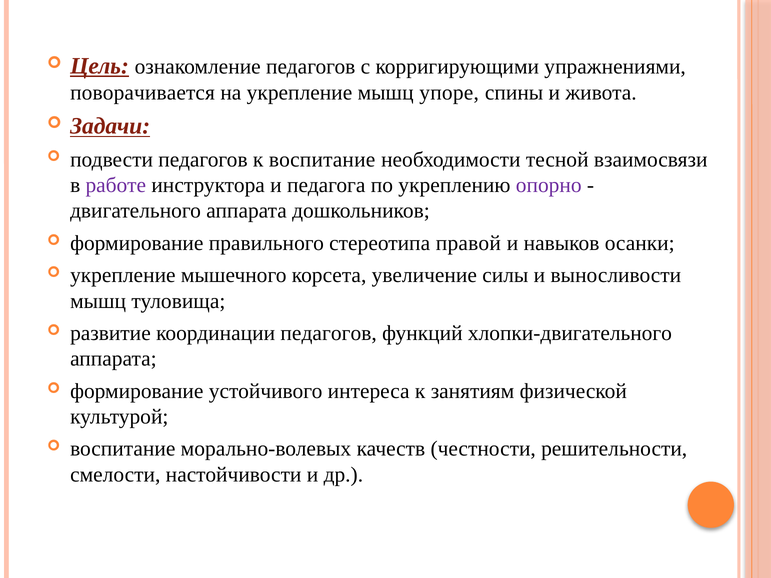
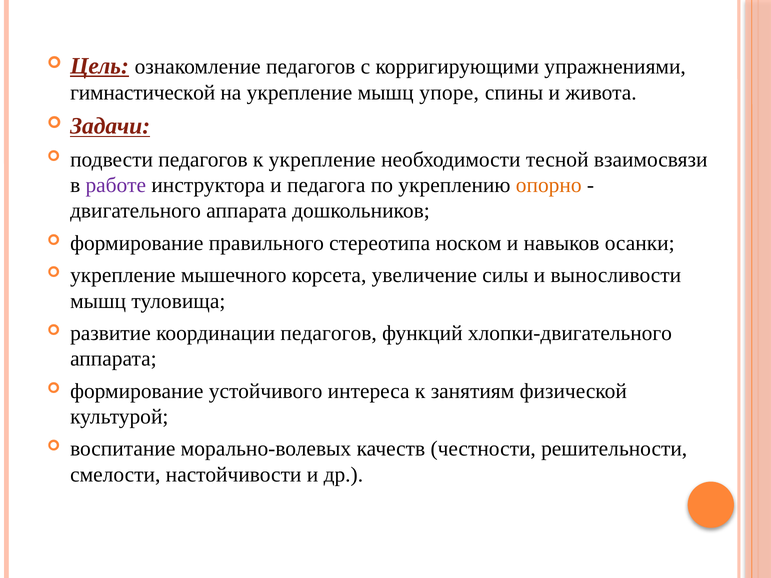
поворачивается: поворачивается -> гимнастической (143, 93)
к воспитание: воспитание -> укрепление (322, 160)
опорно colour: purple -> orange (549, 185)
правой: правой -> носком (469, 243)
